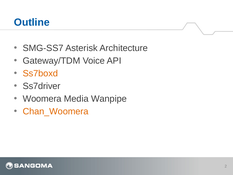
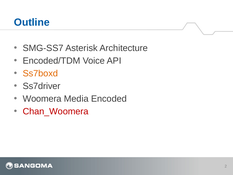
Gateway/TDM: Gateway/TDM -> Encoded/TDM (51, 61)
Wanpipe: Wanpipe -> Encoded (109, 99)
Chan_Woomera colour: orange -> red (56, 111)
